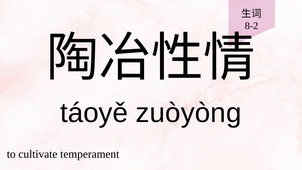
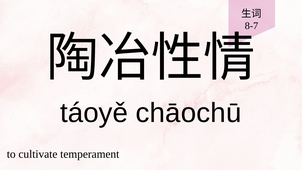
8-2: 8-2 -> 8-7 (252, 26)
zuòyòng: zuòyòng -> chāochū (189, 113)
